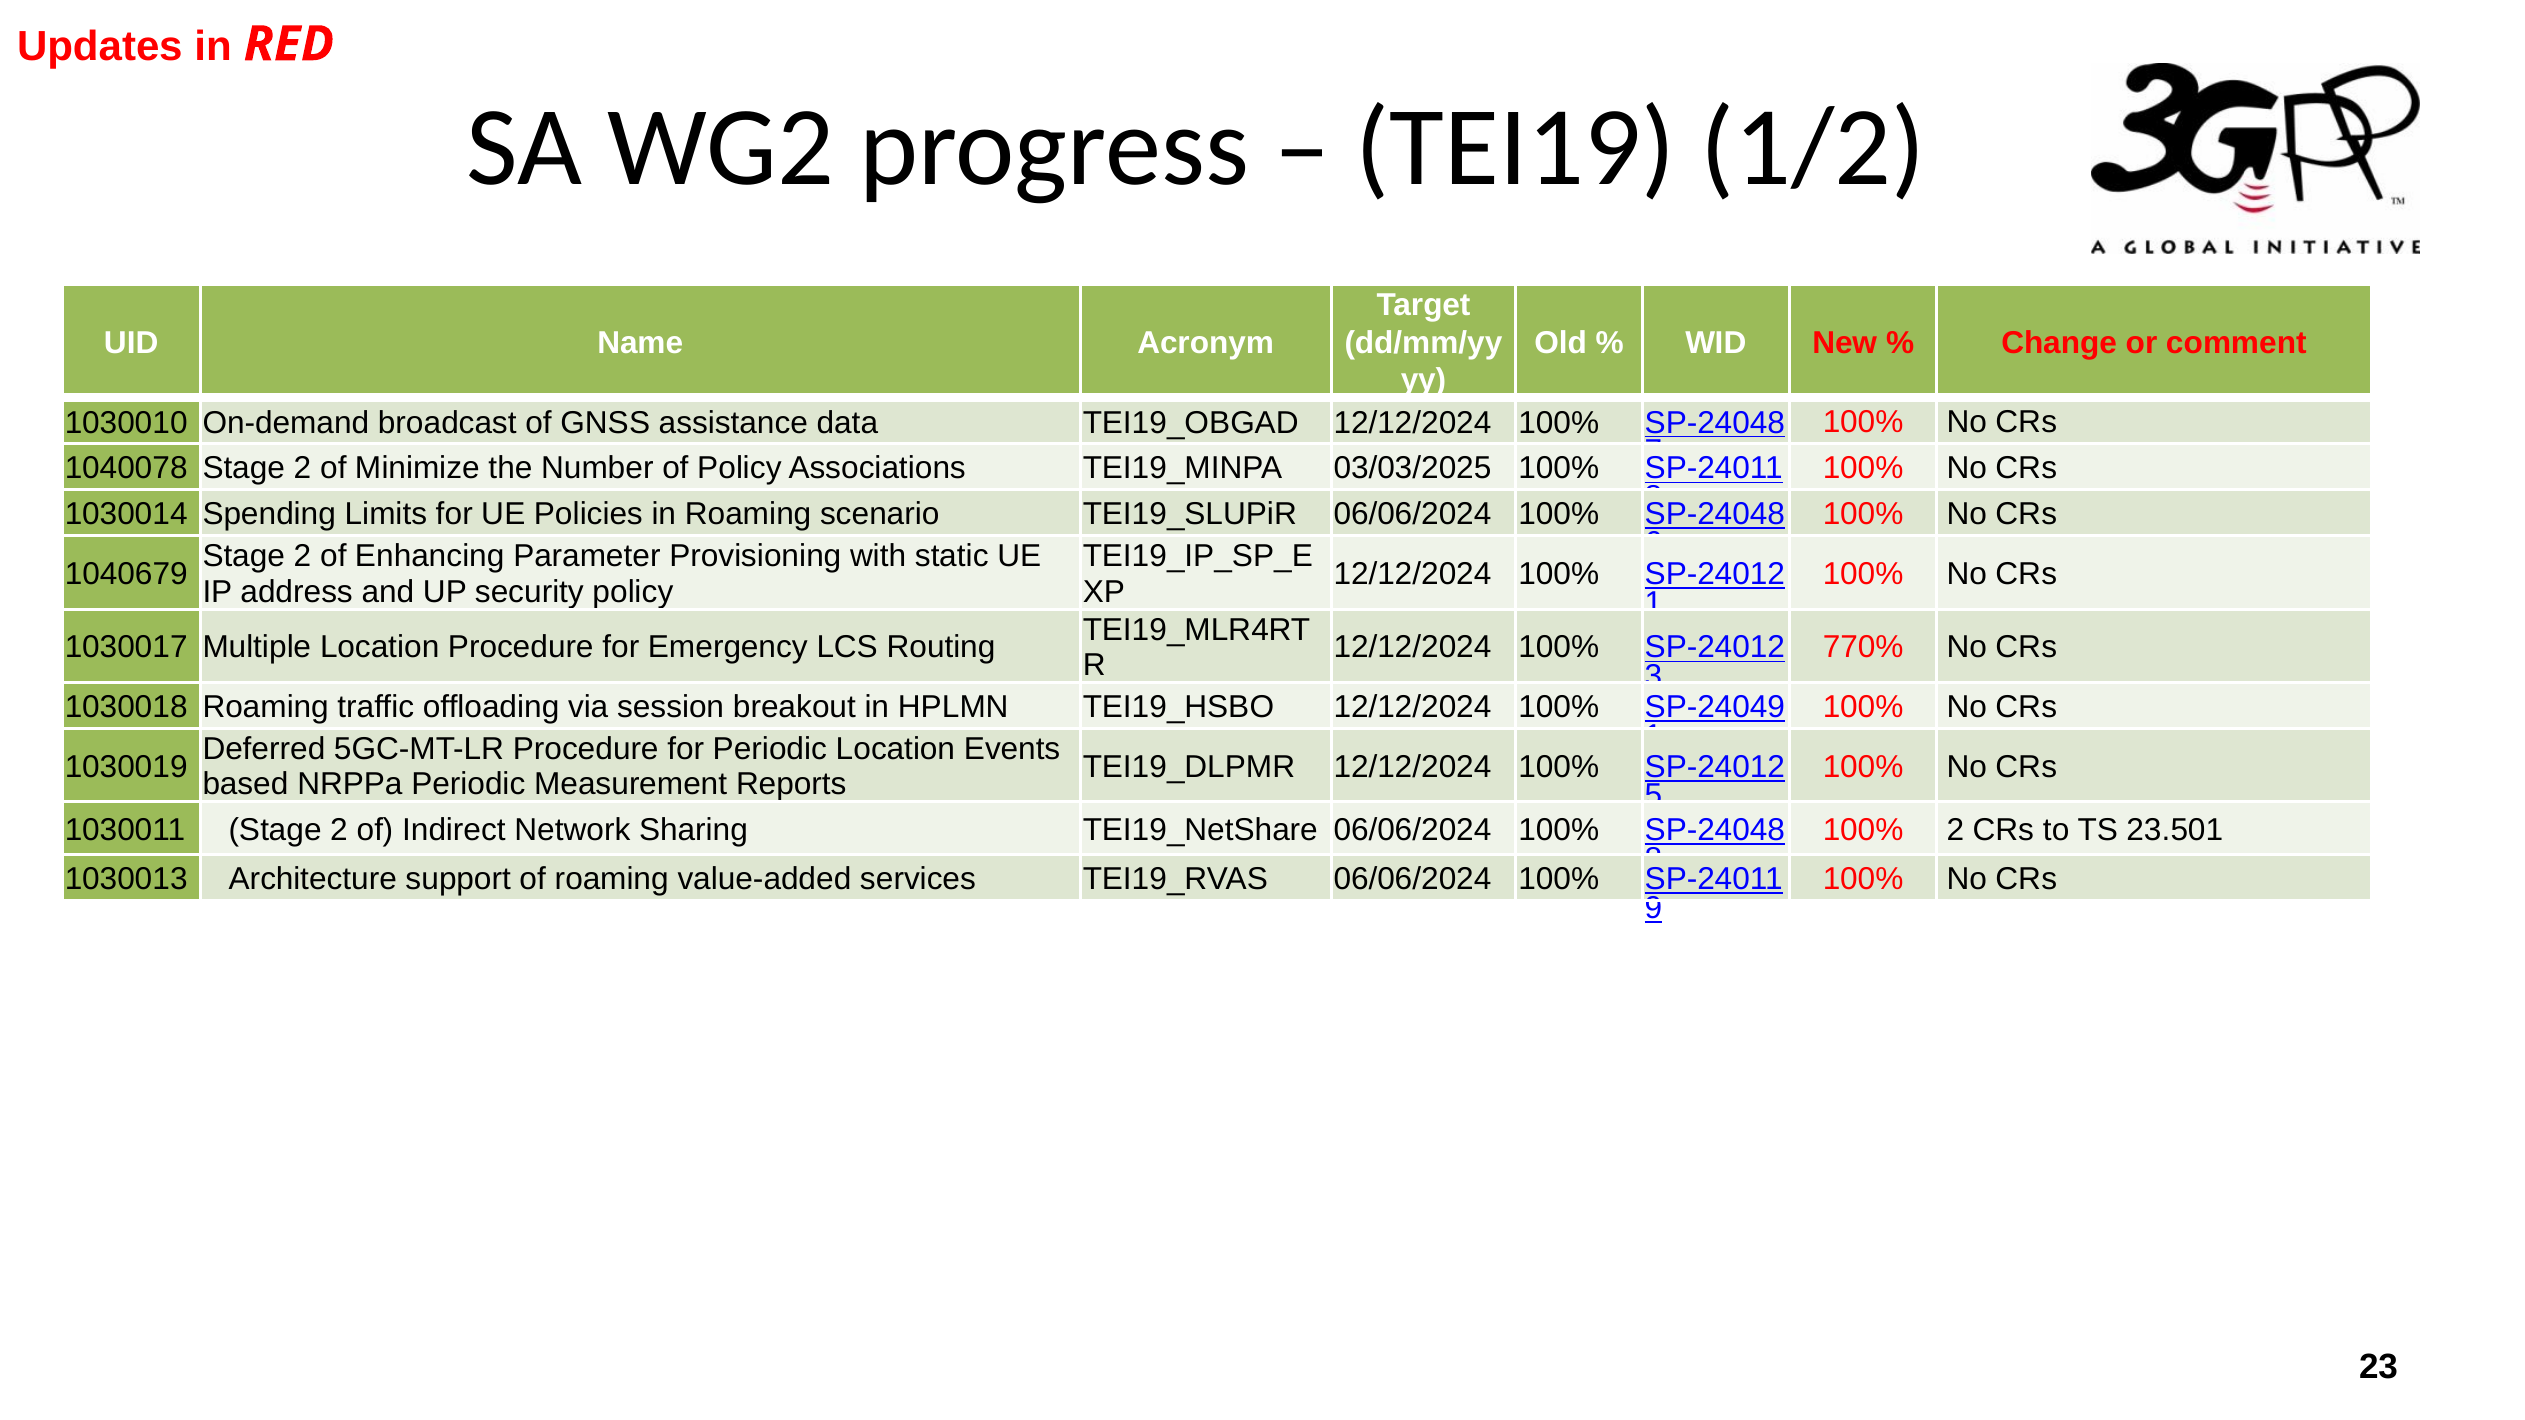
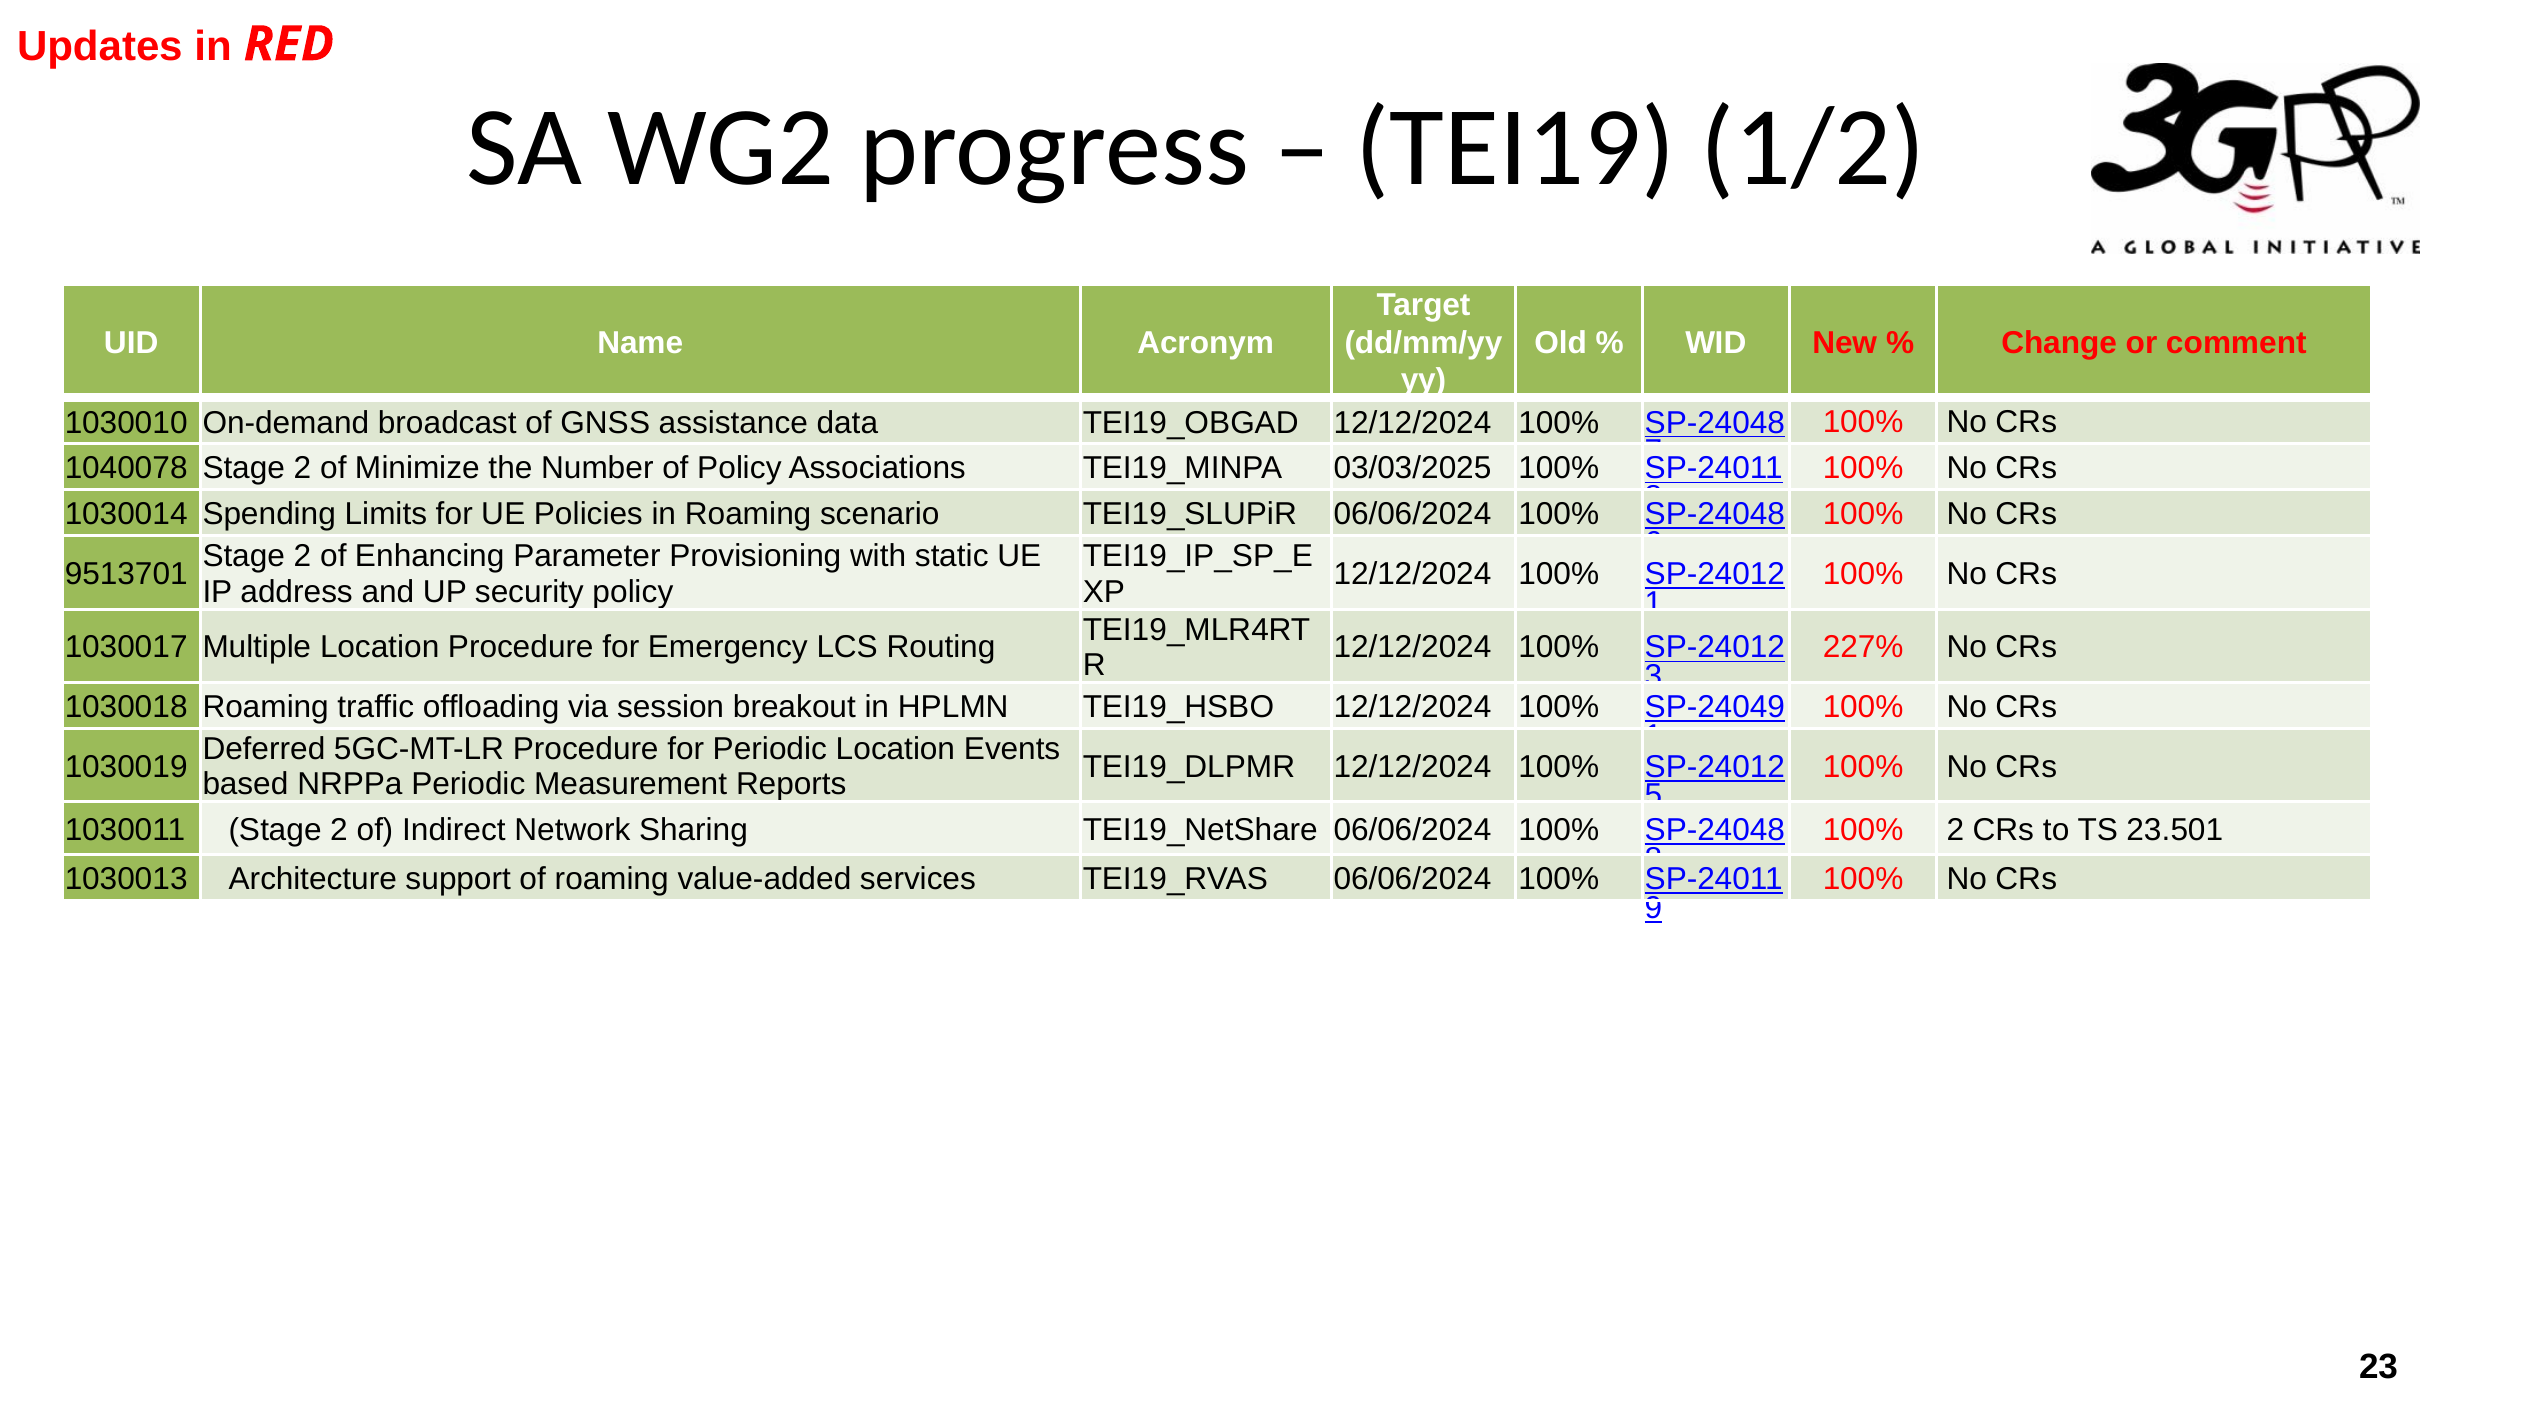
1040679: 1040679 -> 9513701 (126, 574)
770%: 770% -> 227% (1863, 648)
